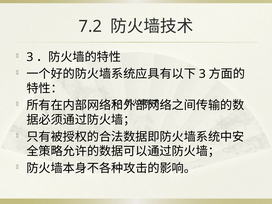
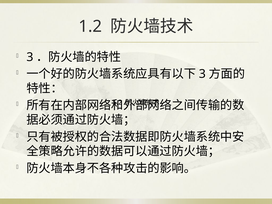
7.2: 7.2 -> 1.2 (90, 26)
